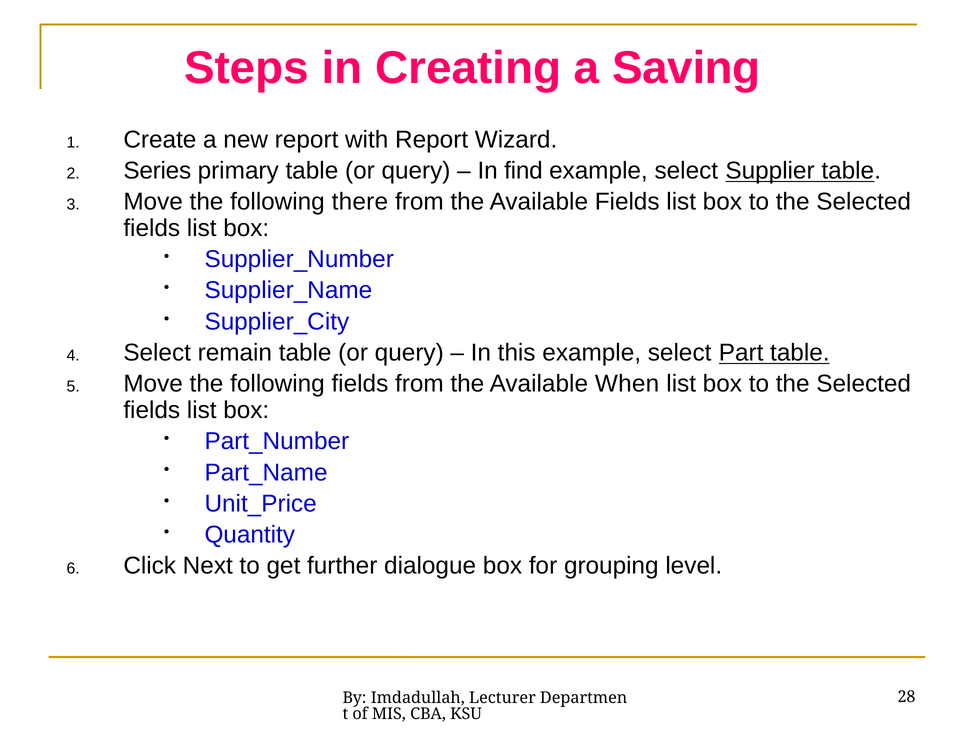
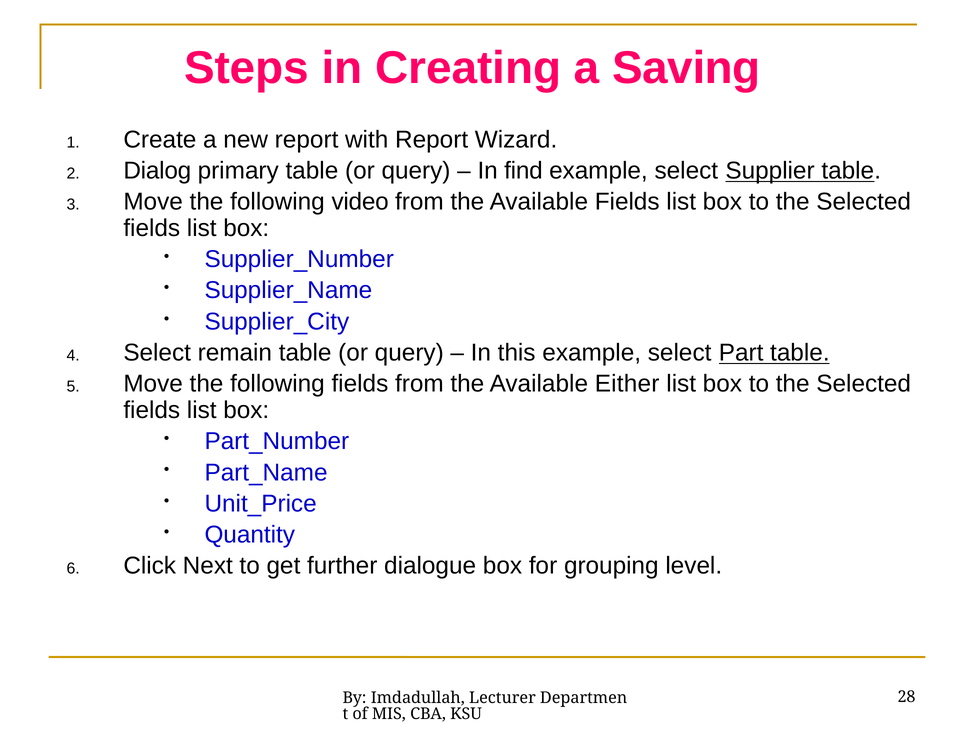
Series: Series -> Dialog (157, 171)
there: there -> video (360, 202)
When: When -> Either (627, 384)
